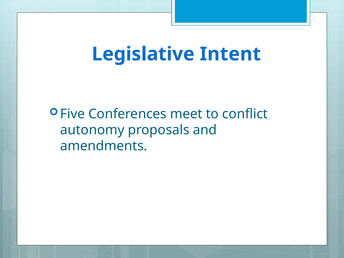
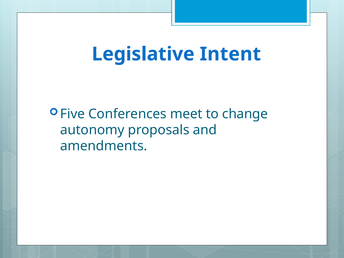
conflict: conflict -> change (245, 114)
